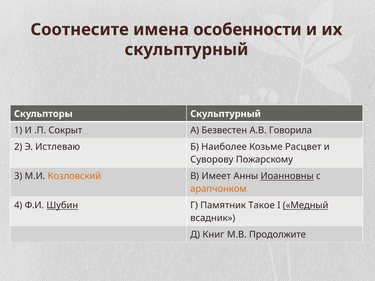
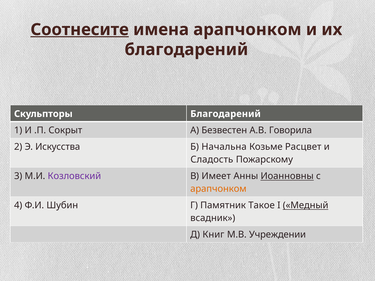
Соотнесите underline: none -> present (80, 30)
имена особенности: особенности -> арапчонком (247, 30)
скульптурный: скульптурный -> благодарений (186, 50)
Скульпторы Скульптурный: Скульптурный -> Благодарений (226, 114)
Истлеваю: Истлеваю -> Искусства (58, 147)
Наиболее: Наиболее -> Начальна (224, 147)
Суворову: Суворову -> Сладость (212, 160)
Козловский colour: orange -> purple (74, 176)
Шубин underline: present -> none (62, 206)
Продолжите: Продолжите -> Учреждении (277, 235)
